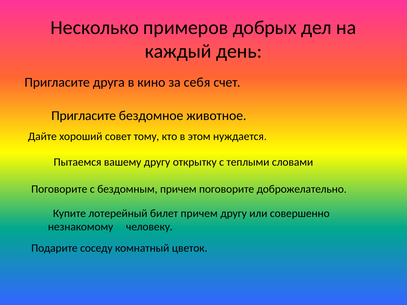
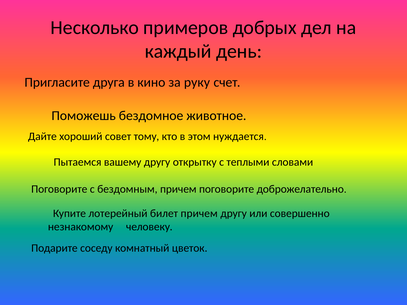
себя: себя -> руку (197, 82)
Пригласите: Пригласите -> Поможешь (84, 116)
